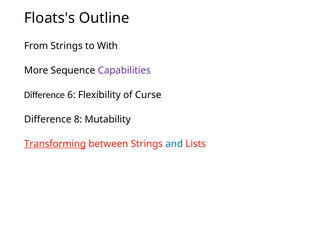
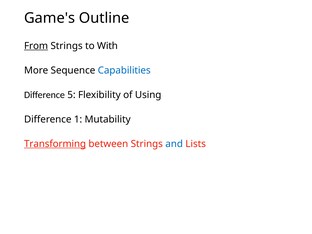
Floats's: Floats's -> Game's (50, 18)
From underline: none -> present (36, 46)
Capabilities colour: purple -> blue (124, 70)
6: 6 -> 5 (71, 95)
Curse: Curse -> Using (148, 95)
8: 8 -> 1 (78, 119)
